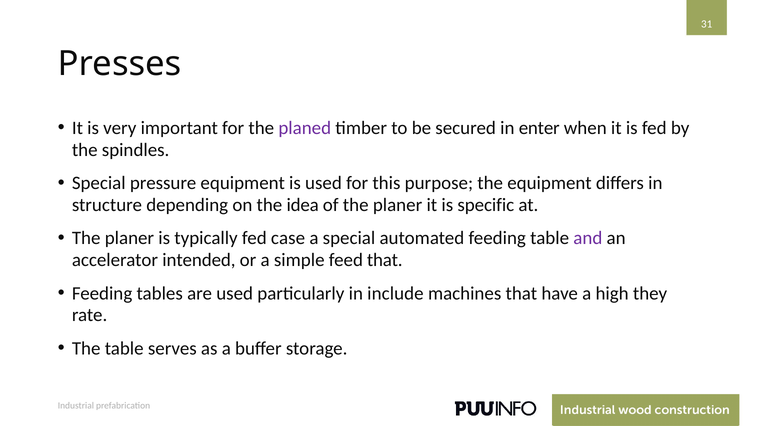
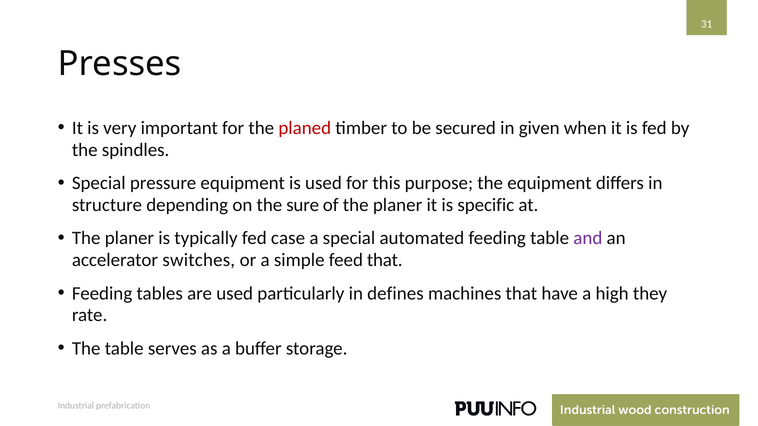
planed colour: purple -> red (305, 128)
enter: enter -> given (539, 128)
idea: idea -> sure (303, 205)
intended: intended -> switches (199, 260)
include: include -> defines (395, 294)
